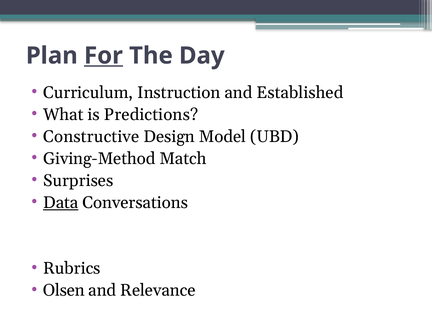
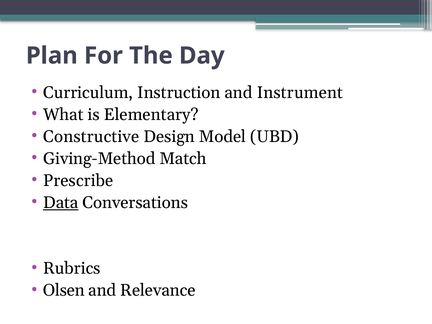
For underline: present -> none (103, 56)
Established: Established -> Instrument (300, 93)
Predictions: Predictions -> Elementary (151, 115)
Surprises: Surprises -> Prescribe (78, 180)
